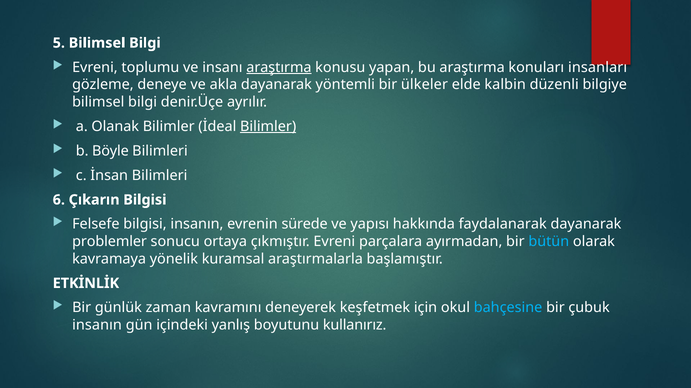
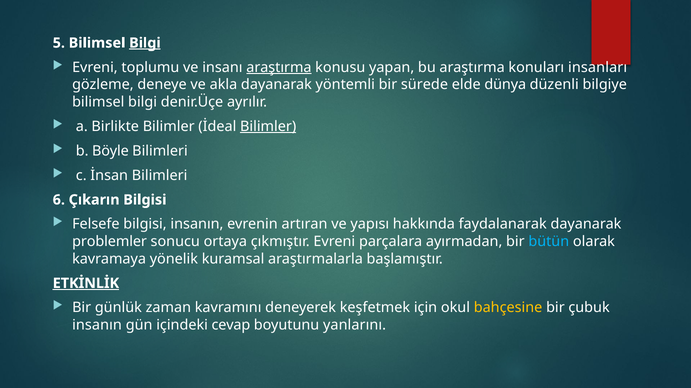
Bilgi underline: none -> present (145, 43)
ülkeler: ülkeler -> sürede (424, 85)
kalbin: kalbin -> dünya (505, 85)
Olanak: Olanak -> Birlikte (115, 127)
sürede: sürede -> artıran (305, 225)
ETKİNLİK underline: none -> present (86, 284)
bahçesine colour: light blue -> yellow (508, 308)
yanlış: yanlış -> cevap (231, 326)
kullanırız: kullanırız -> yanlarını (355, 326)
